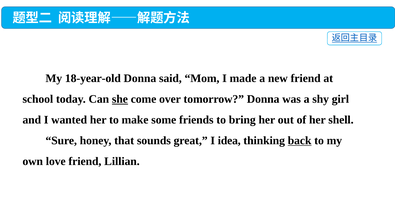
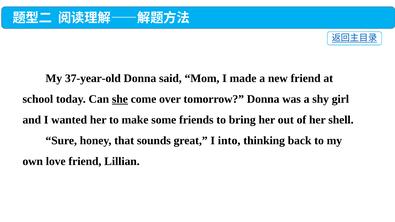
18-year-old: 18-year-old -> 37-year-old (93, 78)
idea: idea -> into (229, 141)
back underline: present -> none (300, 141)
